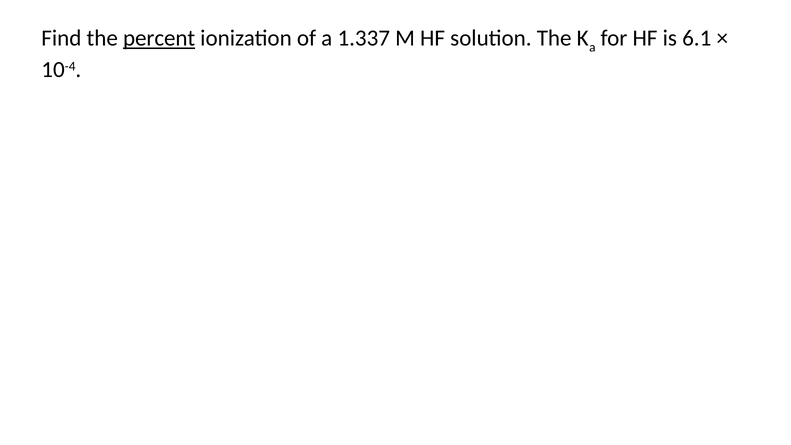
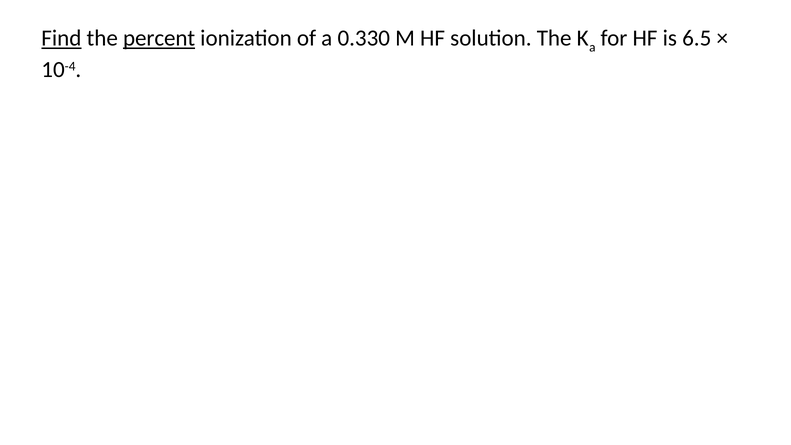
Find underline: none -> present (61, 38)
1.337: 1.337 -> 0.330 (364, 38)
6.1: 6.1 -> 6.5 (697, 38)
